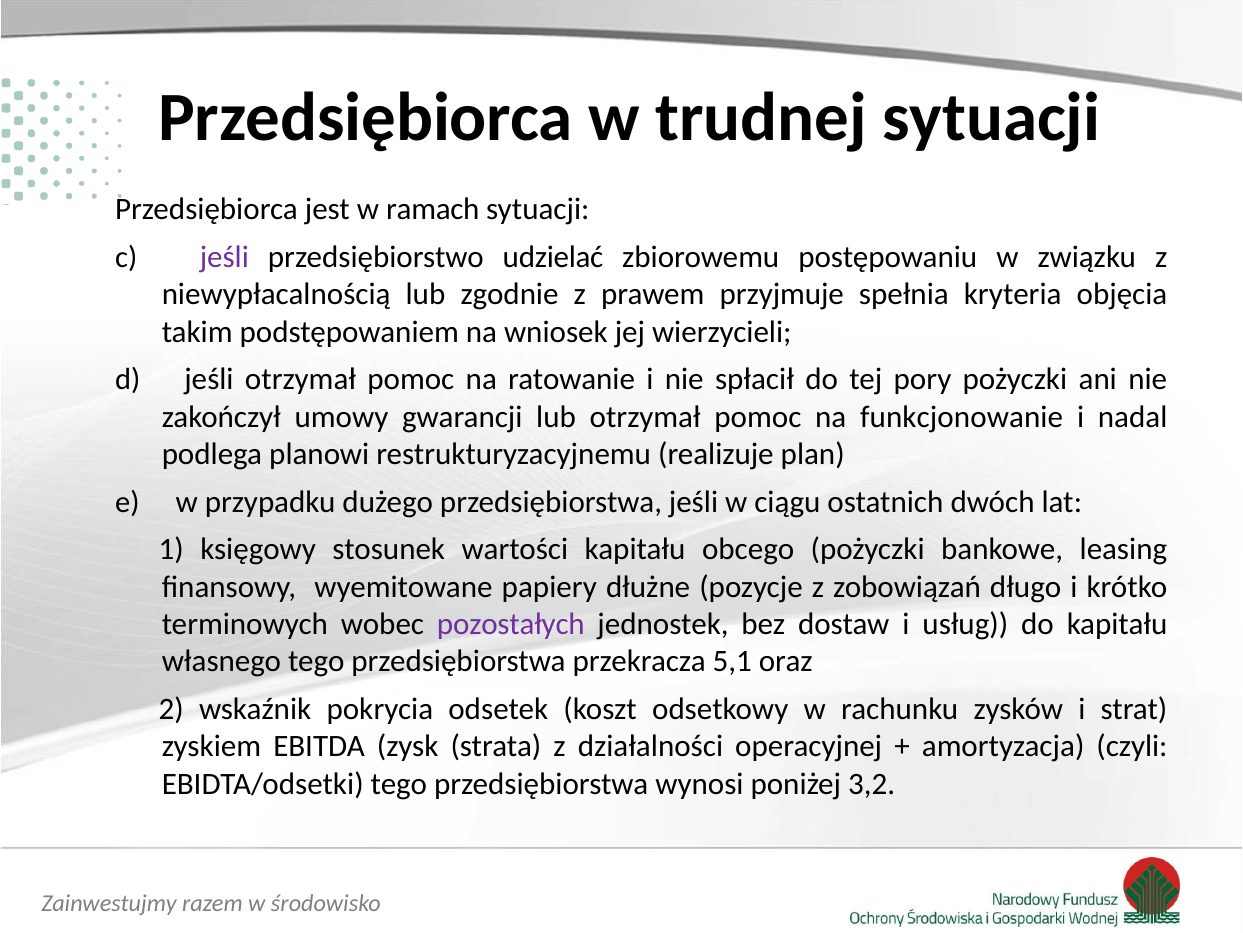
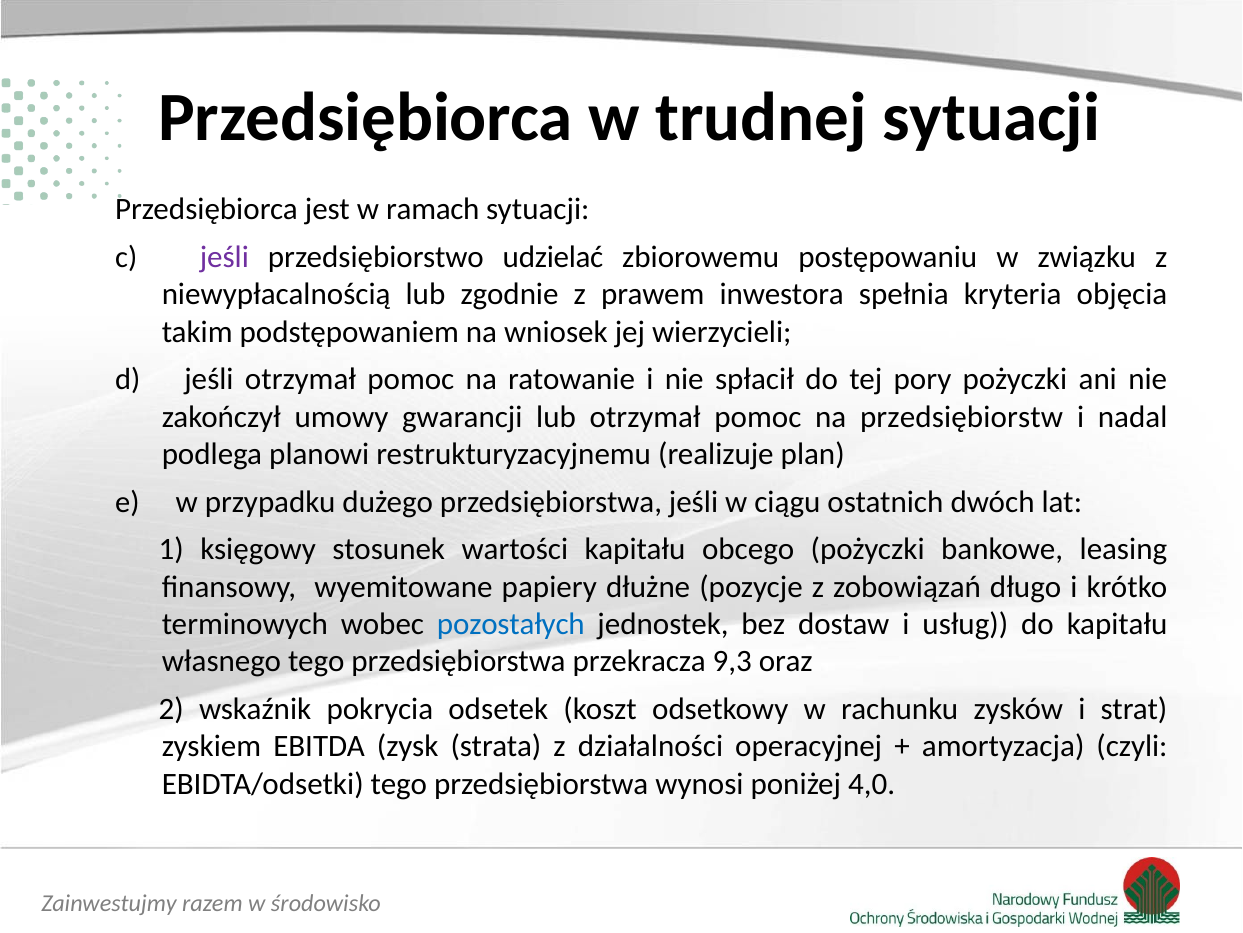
przyjmuje: przyjmuje -> inwestora (782, 294)
funkcjonowanie: funkcjonowanie -> przedsiębiorstw (962, 416)
pozostałych colour: purple -> blue (511, 624)
5,1: 5,1 -> 9,3 (732, 661)
3,2: 3,2 -> 4,0 (872, 783)
